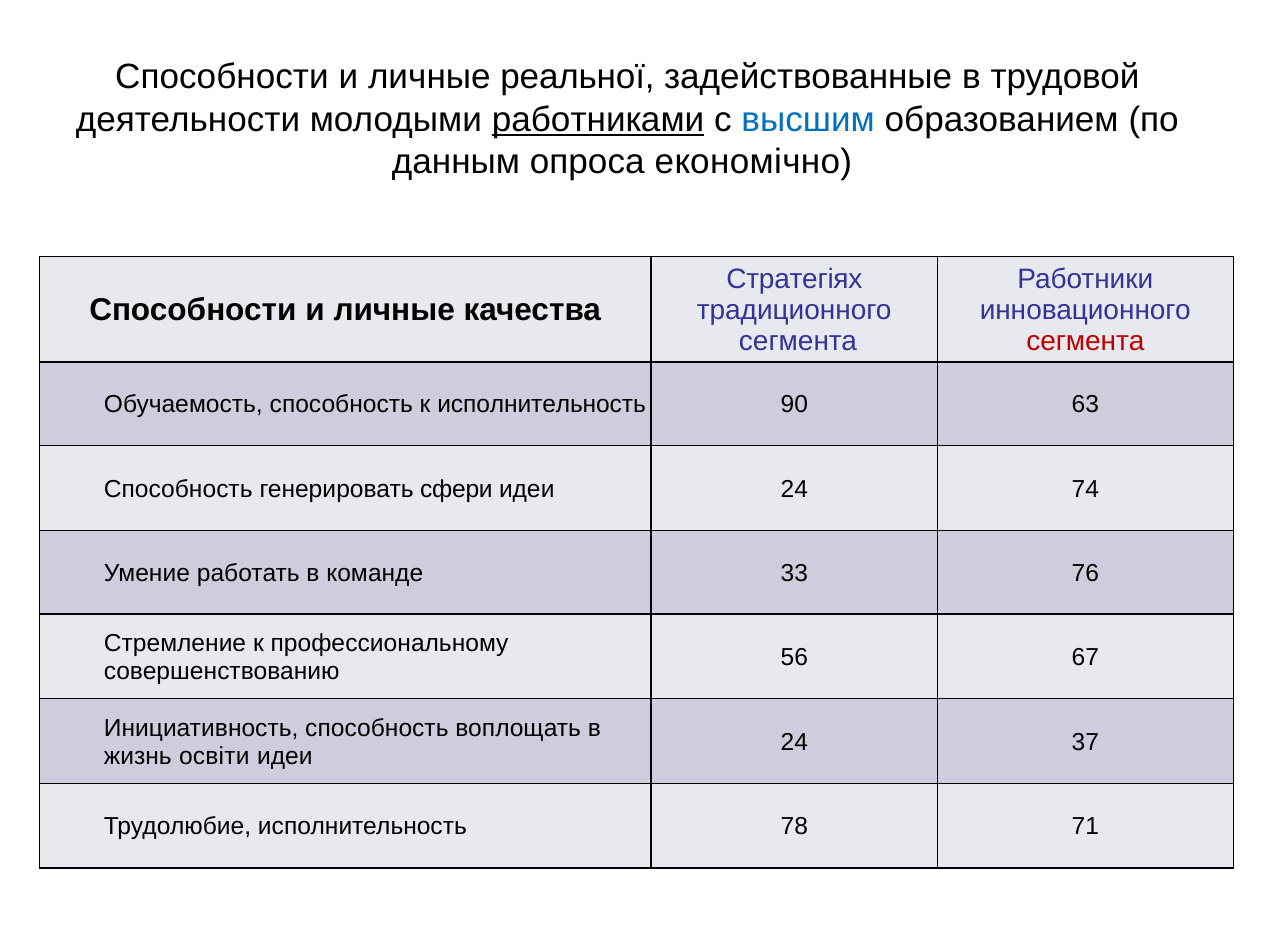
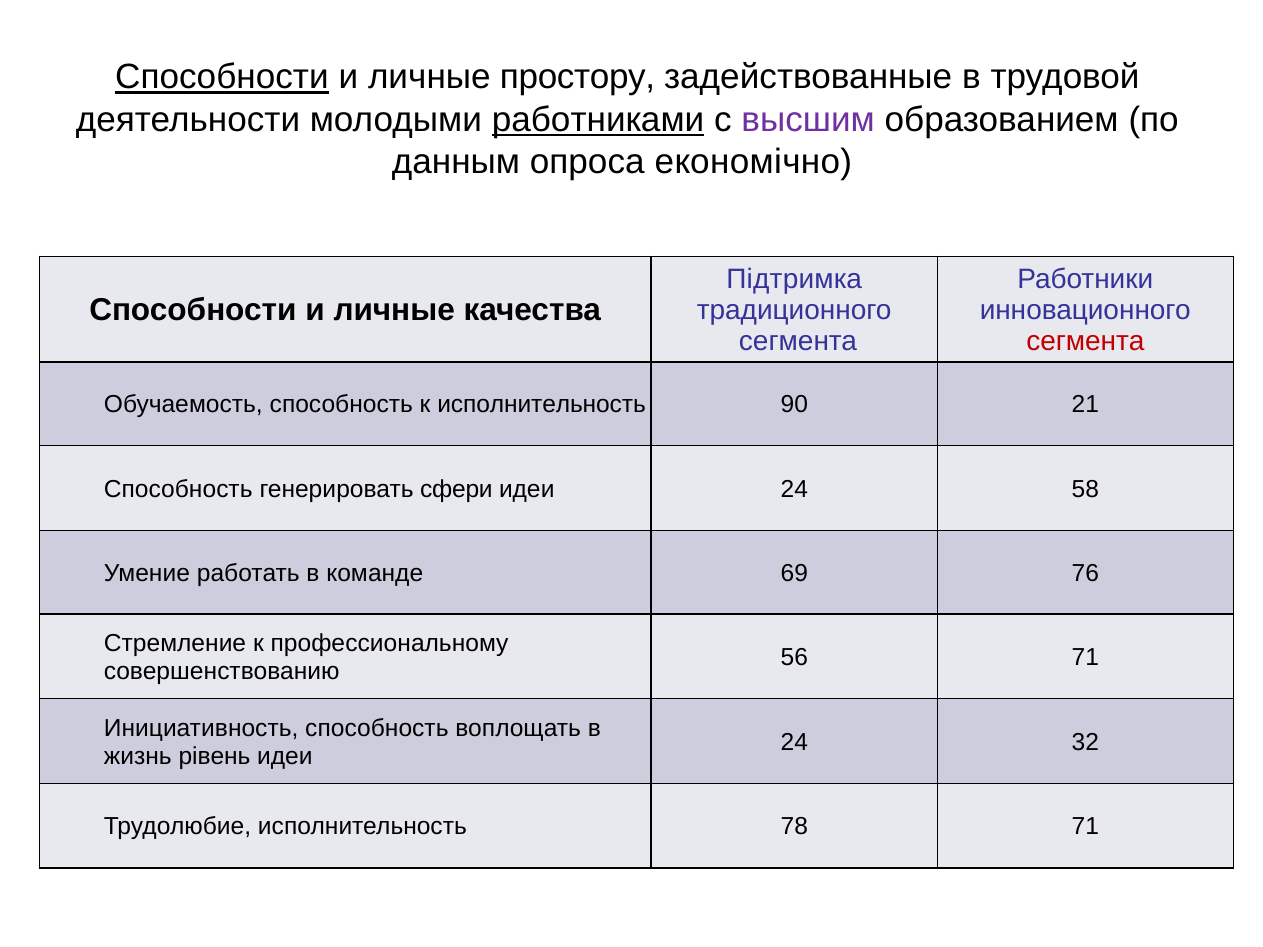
Способности underline: none -> present (222, 77)
реальної: реальної -> простору (578, 77)
высшим colour: blue -> purple (808, 120)
Стратегіях: Стратегіях -> Підтримка (794, 279)
63: 63 -> 21 (1085, 405)
74: 74 -> 58 (1085, 489)
33: 33 -> 69 (794, 573)
56 67: 67 -> 71 (1085, 658)
37: 37 -> 32 (1085, 742)
освіти: освіти -> рівень (214, 756)
